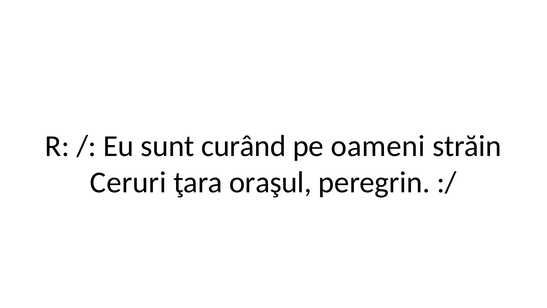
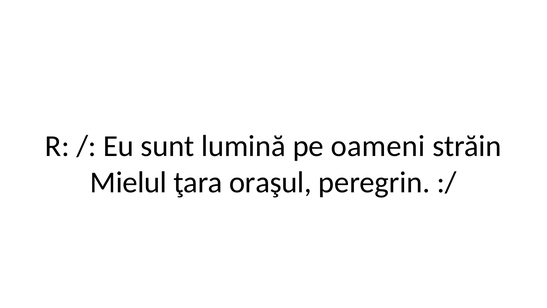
curând: curând -> lumină (243, 146)
Ceruri: Ceruri -> Mielul (128, 182)
